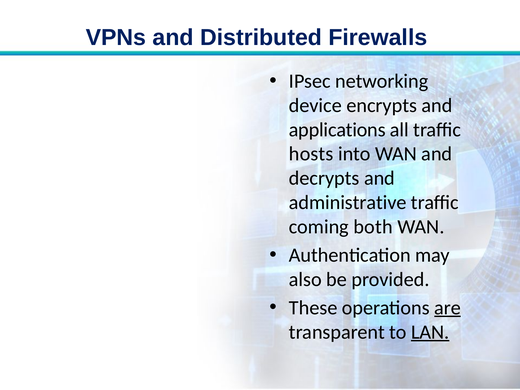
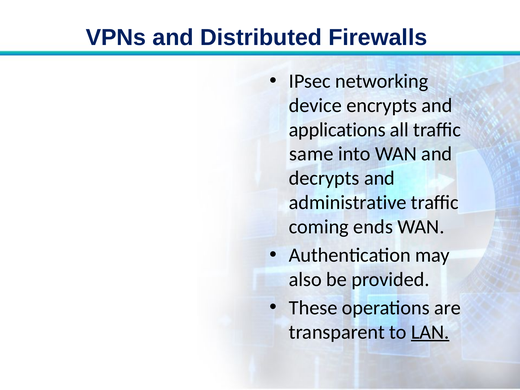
hosts: hosts -> same (311, 154)
both: both -> ends (373, 227)
are underline: present -> none (448, 308)
